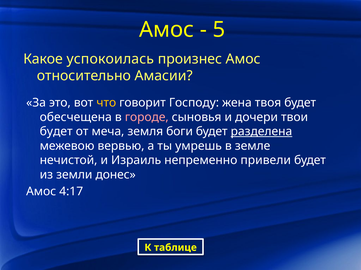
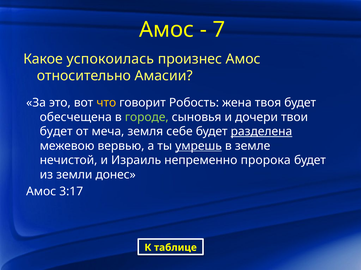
5: 5 -> 7 (219, 30)
Господу: Господу -> Робость (194, 103)
городе colour: pink -> light green (147, 117)
боги: боги -> себе (180, 132)
умрешь underline: none -> present (199, 146)
привели: привели -> пророка (266, 161)
4:17: 4:17 -> 3:17 (71, 192)
